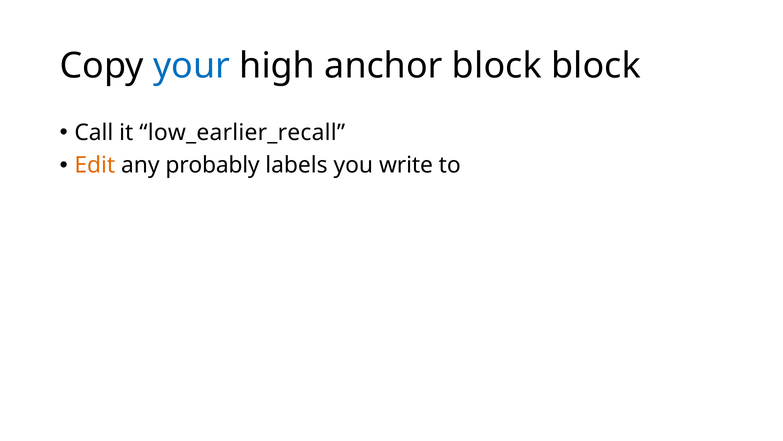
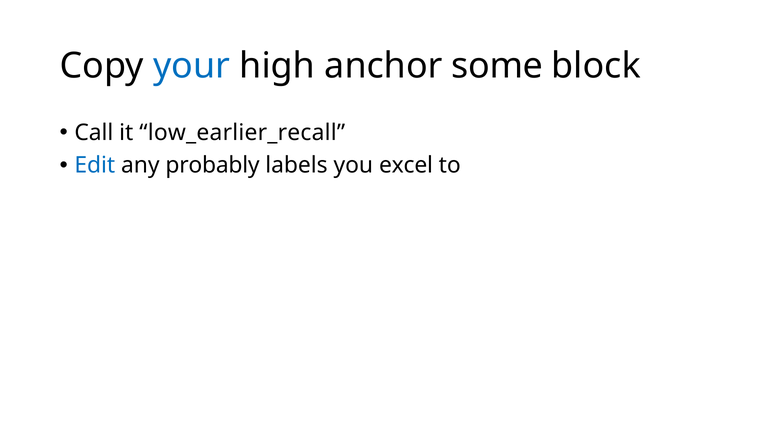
anchor block: block -> some (497, 66)
Edit colour: orange -> blue (95, 165)
write: write -> excel (406, 165)
